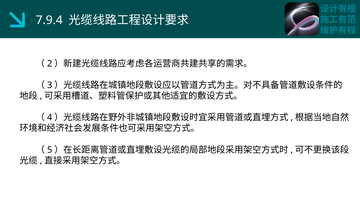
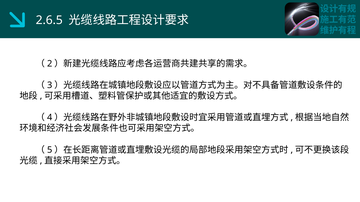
7.9.4: 7.9.4 -> 2.6.5 (49, 20)
